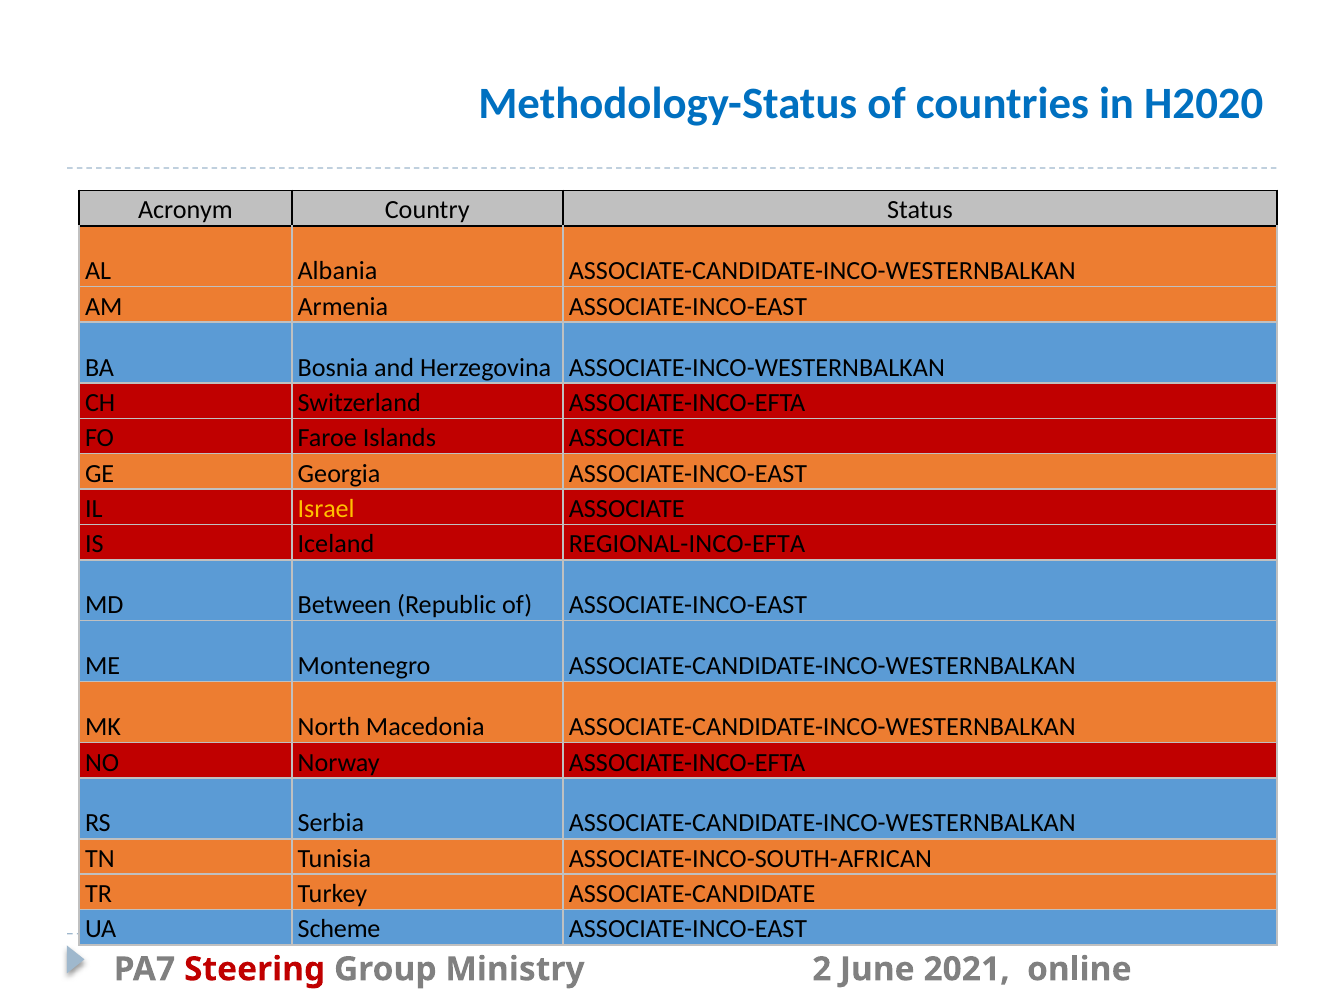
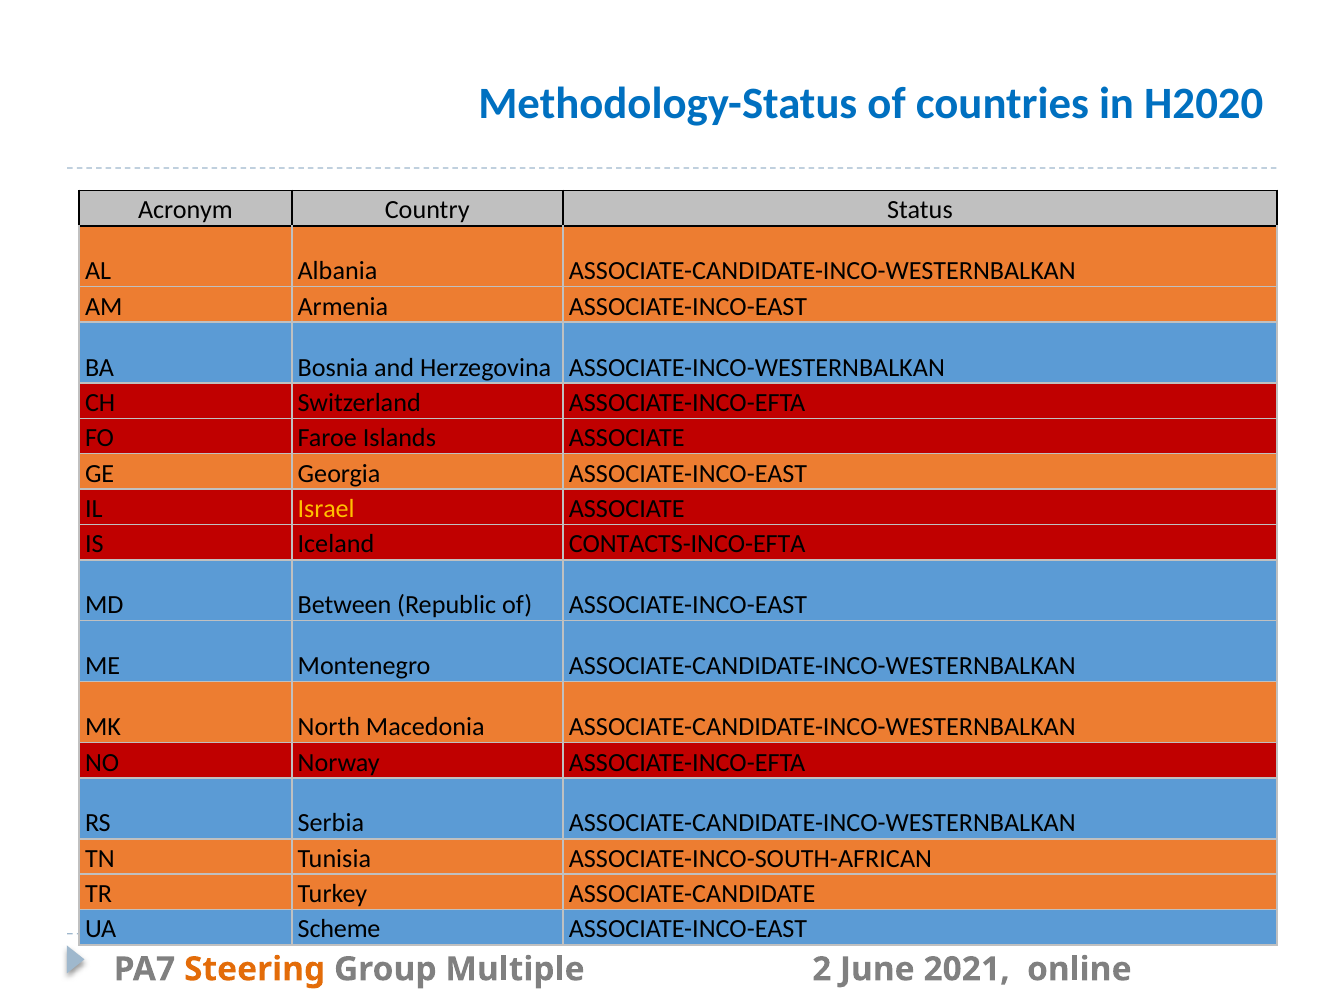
REGIONAL-INCO-EFTA: REGIONAL-INCO-EFTA -> CONTACTS-INCO-EFTA (687, 544)
Steering colour: red -> orange (255, 969)
Ministry: Ministry -> Multiple (515, 969)
